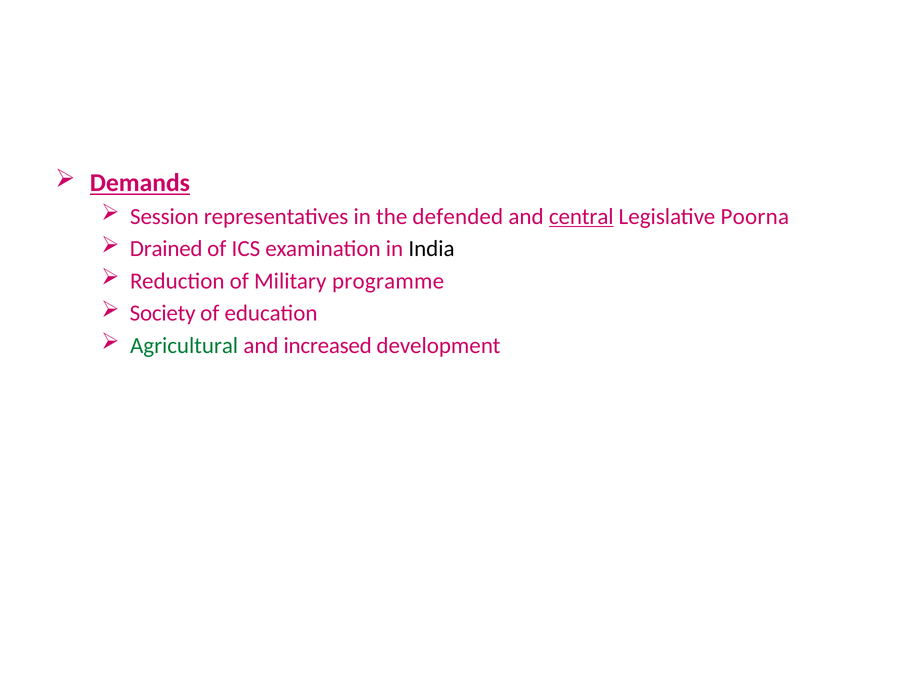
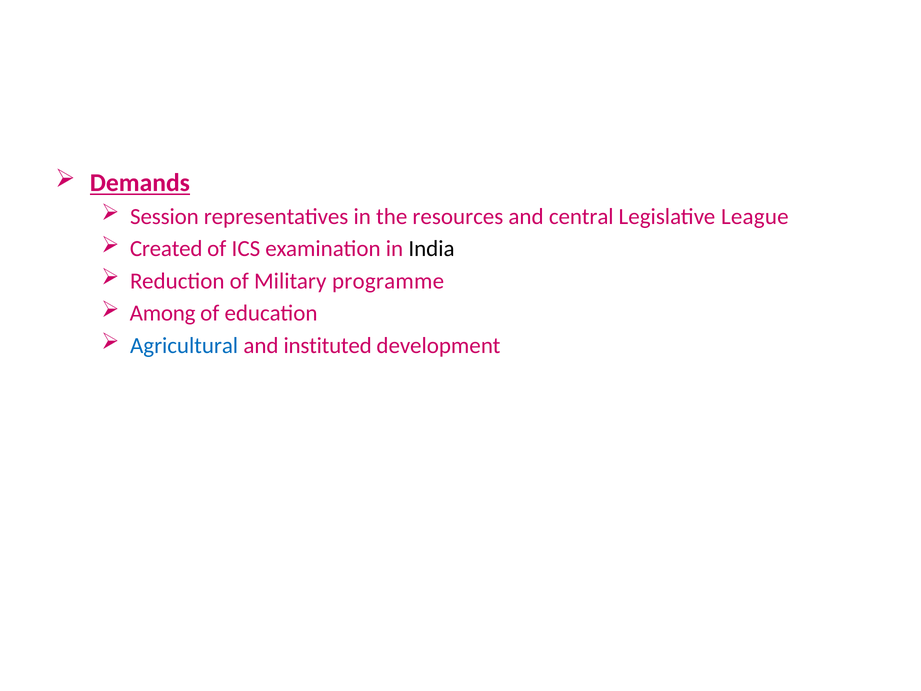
defended: defended -> resources (458, 217)
central underline: present -> none (581, 217)
Poorna: Poorna -> League (755, 217)
Drained: Drained -> Created (166, 249)
Society: Society -> Among (163, 313)
Agricultural colour: green -> blue (184, 346)
increased: increased -> instituted (328, 346)
